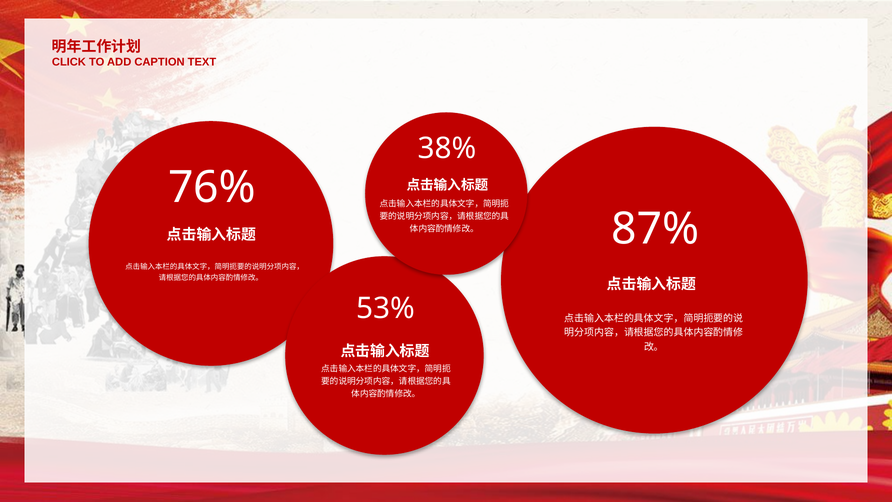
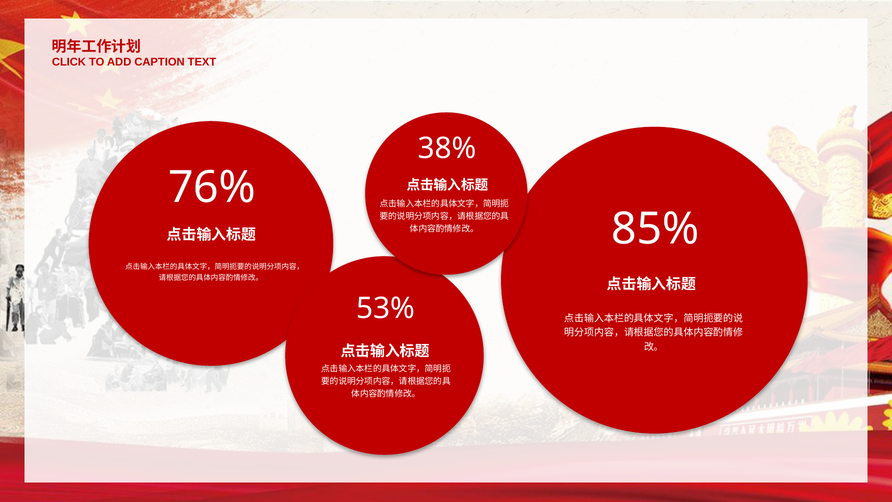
87%: 87% -> 85% (655, 229)
